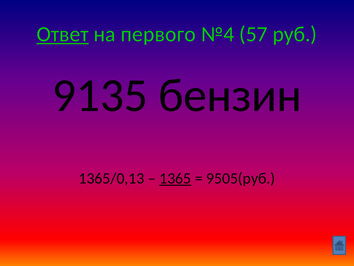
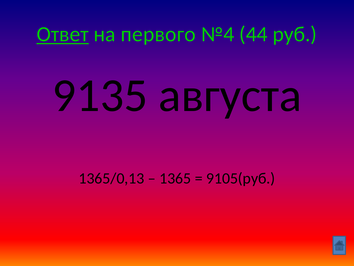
57: 57 -> 44 (253, 34)
бензин: бензин -> августа (230, 95)
1365 underline: present -> none (175, 178)
9505(руб: 9505(руб -> 9105(руб (241, 178)
